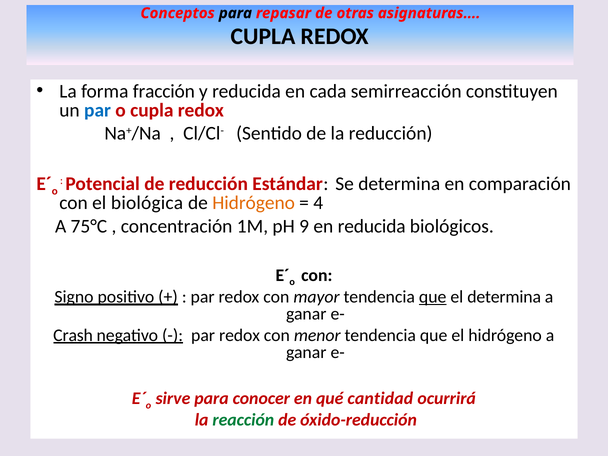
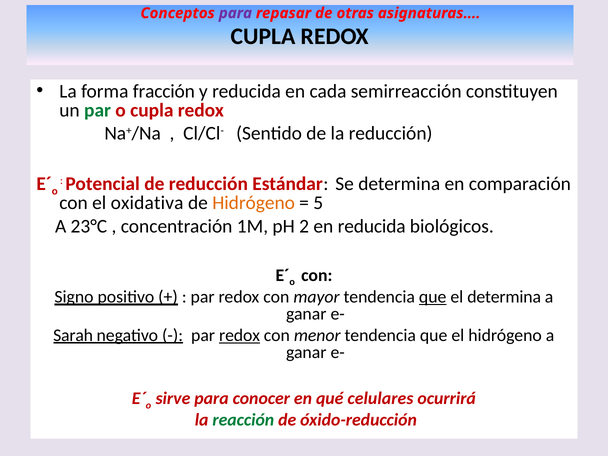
para colour: black -> purple (235, 13)
par colour: blue -> green (98, 110)
biológica: biológica -> oxidativa (147, 203)
4: 4 -> 5 (318, 203)
75°C: 75°C -> 23°C (89, 226)
9: 9 -> 2 (304, 226)
Crash: Crash -> Sarah (73, 335)
redox underline: none -> present (240, 335)
cantidad: cantidad -> celulares (380, 398)
